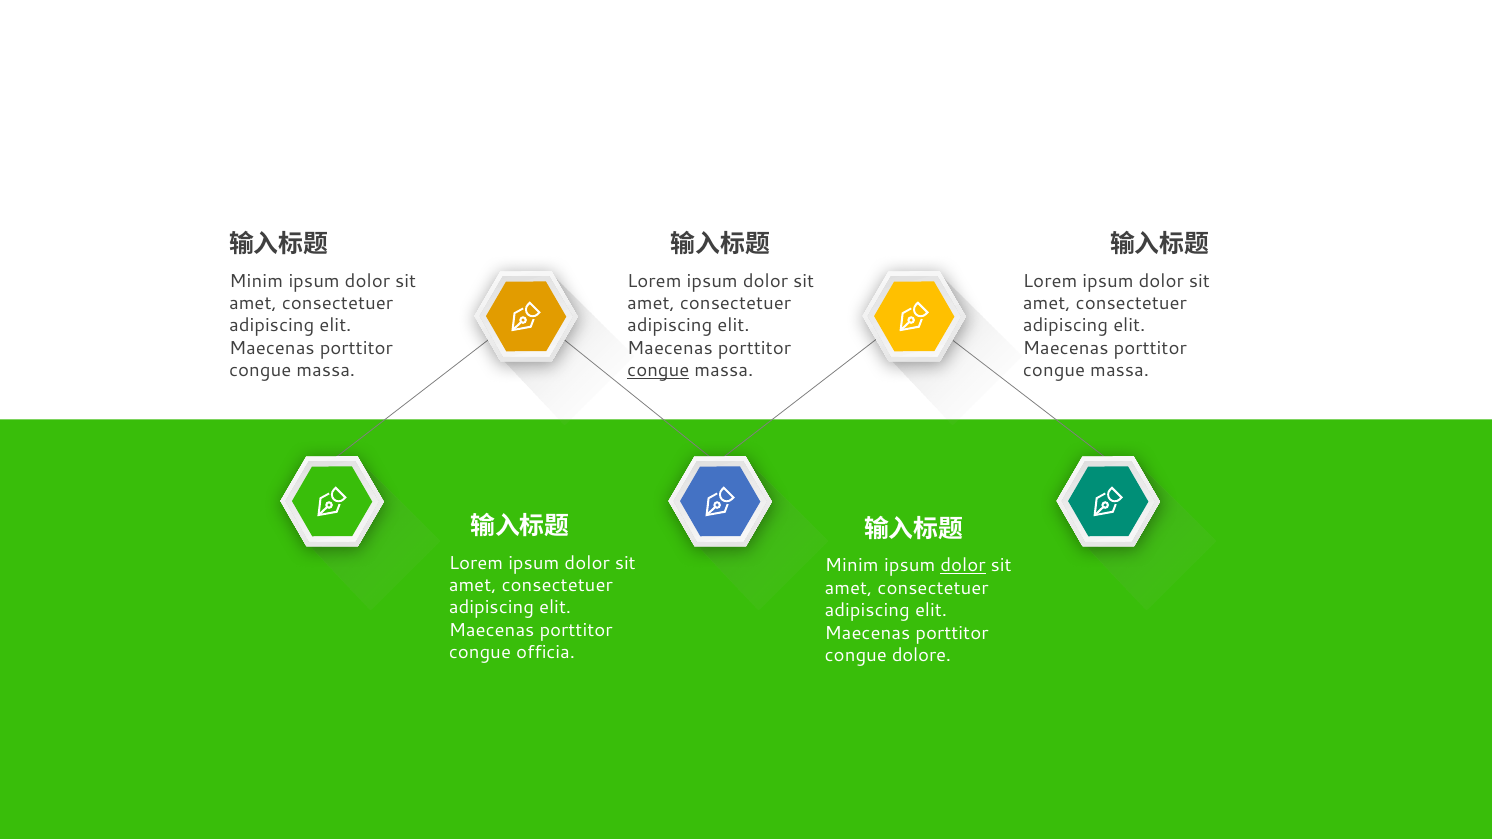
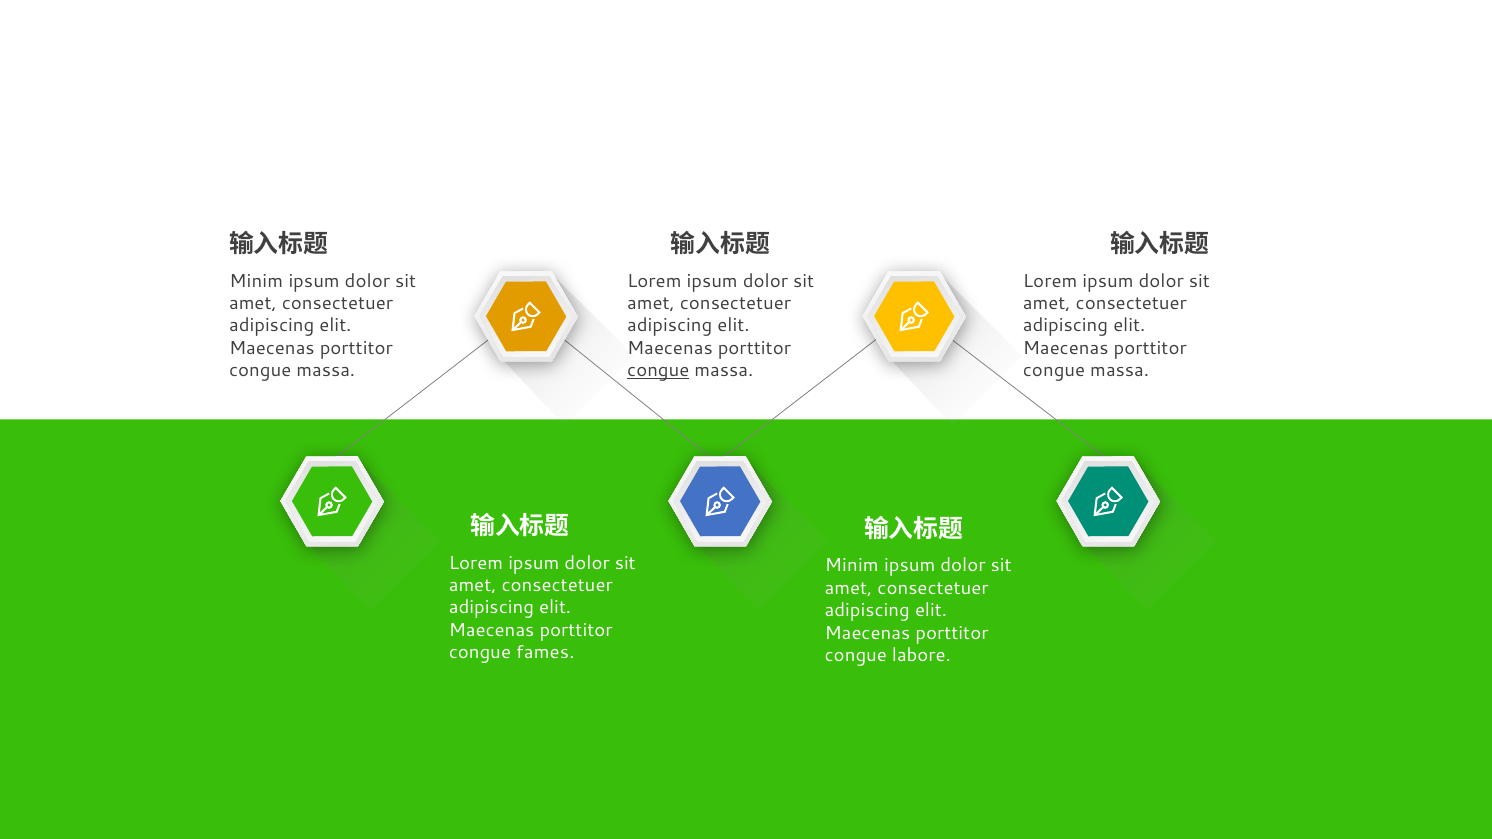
dolor underline: present -> none (963, 566)
officia: officia -> fames (545, 653)
dolore: dolore -> labore (921, 656)
